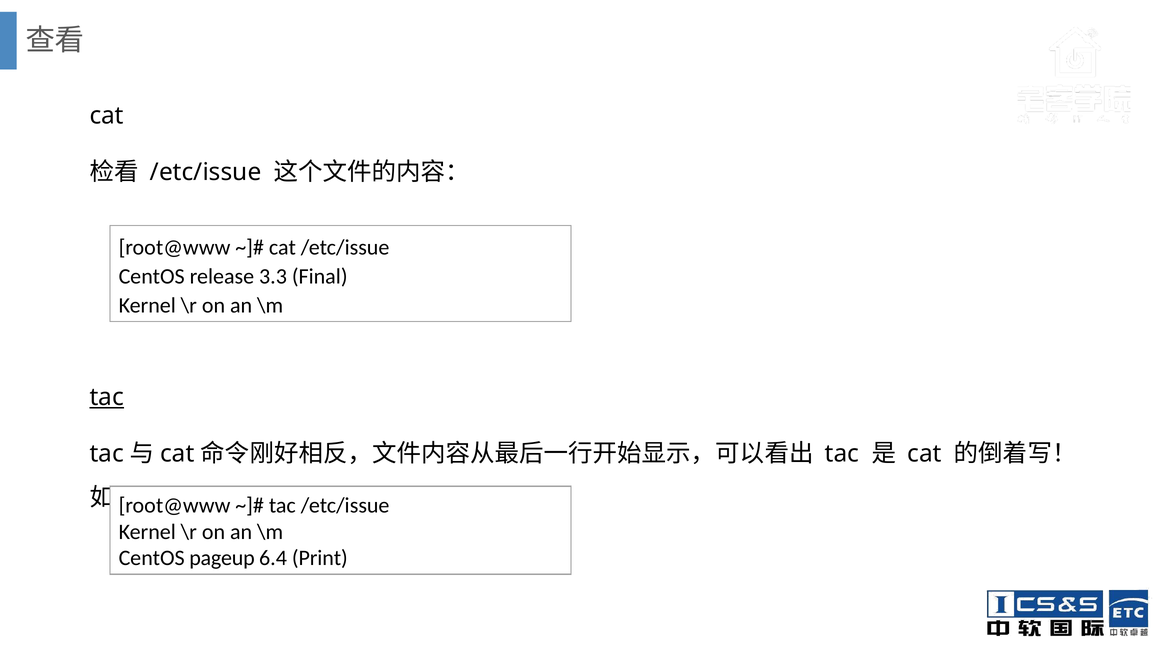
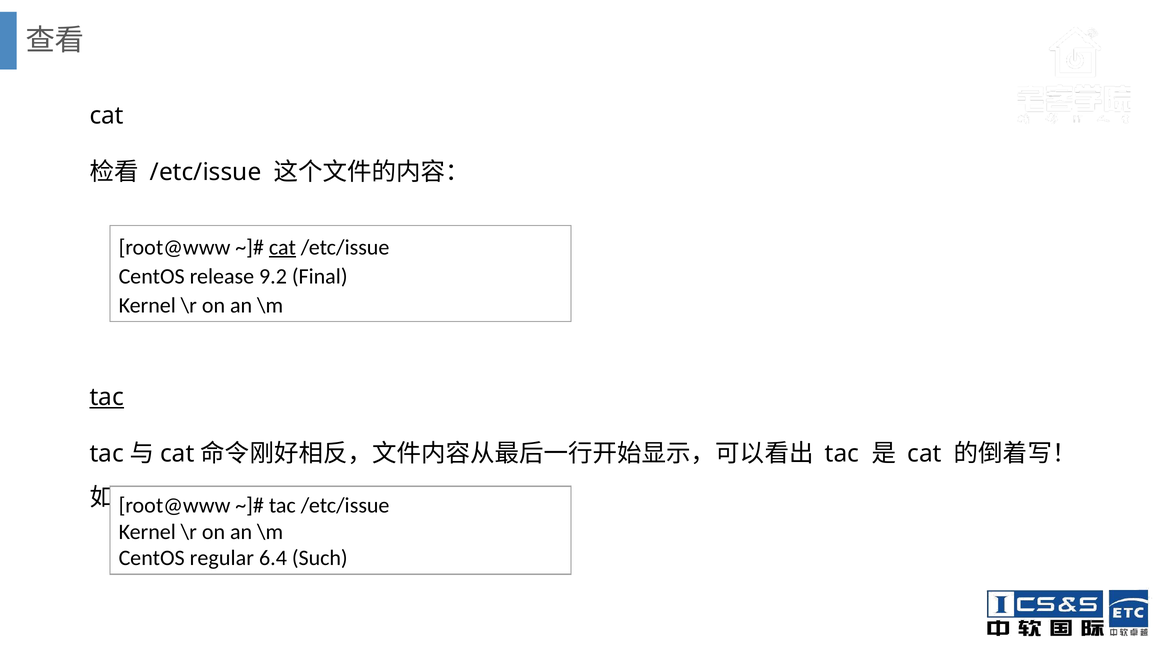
cat underline: none -> present (282, 247)
3.3: 3.3 -> 9.2 (273, 276)
pageup: pageup -> regular (222, 558)
Print: Print -> Such (320, 558)
